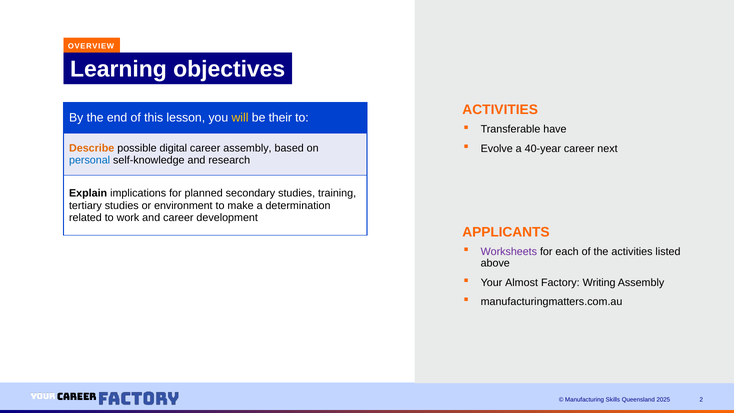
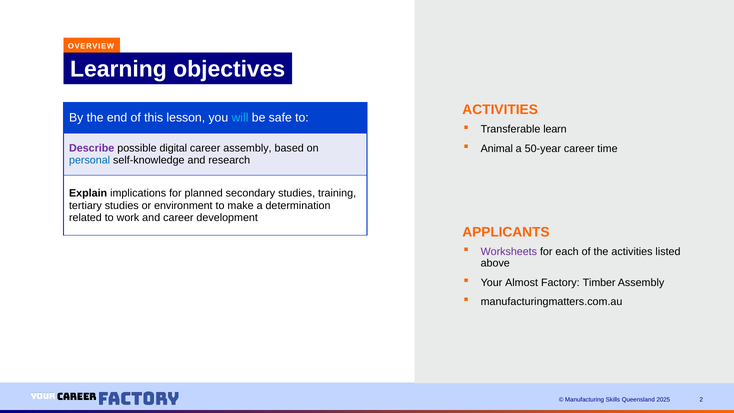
will colour: yellow -> light blue (240, 118)
their: their -> safe (280, 118)
have: have -> learn (555, 129)
Evolve: Evolve -> Animal (497, 148)
40-year: 40-year -> 50-year (543, 148)
next: next -> time (607, 148)
Describe colour: orange -> purple (92, 148)
Writing: Writing -> Timber (599, 282)
